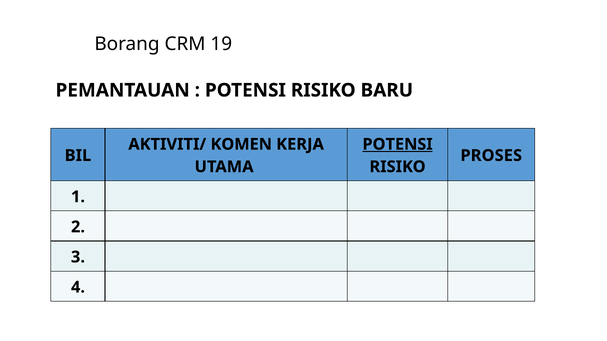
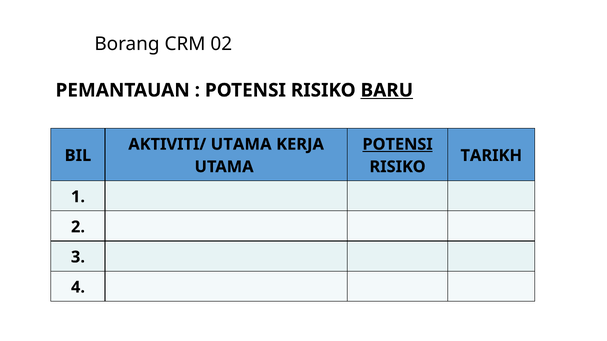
19: 19 -> 02 (221, 44)
BARU underline: none -> present (387, 90)
AKTIVITI/ KOMEN: KOMEN -> UTAMA (241, 144)
PROSES: PROSES -> TARIKH (491, 156)
